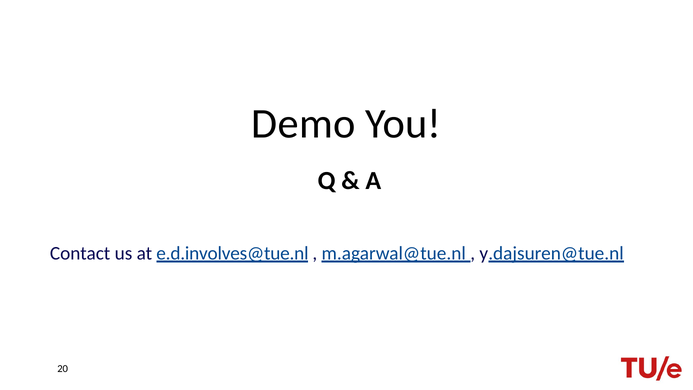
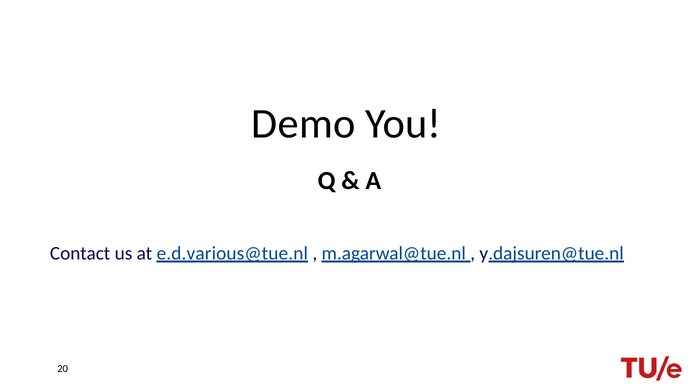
e.d.involves@tue.nl: e.d.involves@tue.nl -> e.d.various@tue.nl (232, 253)
